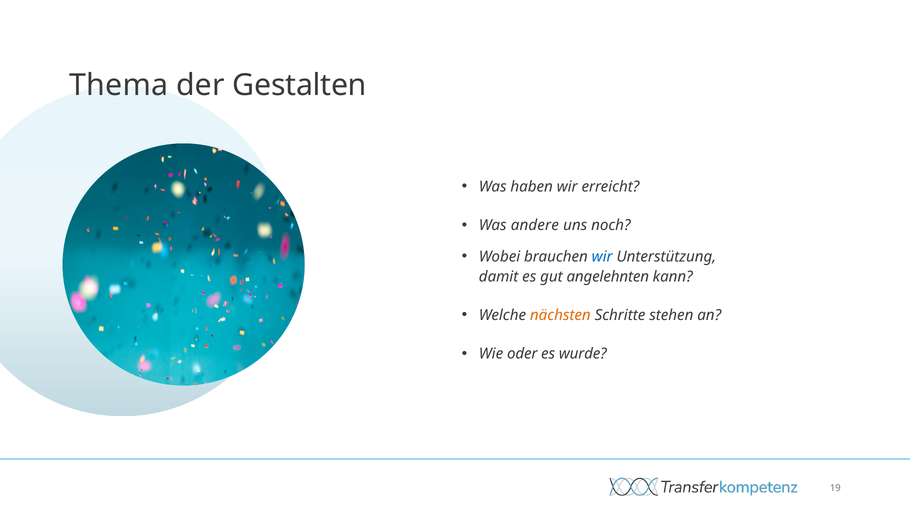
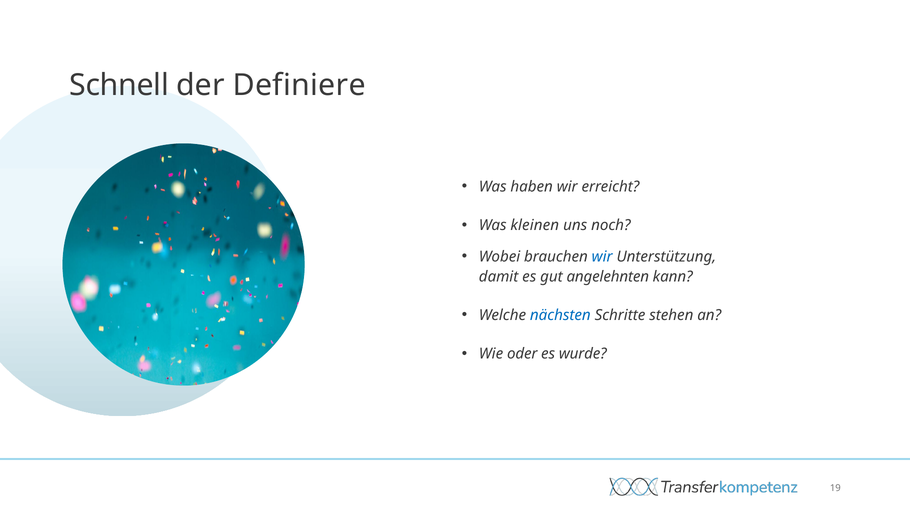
Thema: Thema -> Schnell (119, 85)
Gestalten: Gestalten -> Definiere (299, 85)
andere: andere -> kleinen (535, 225)
nächsten colour: orange -> blue (560, 315)
